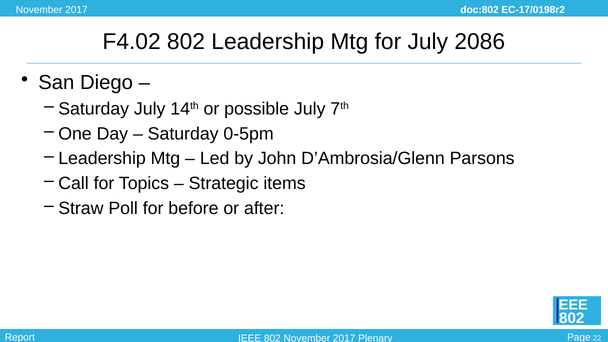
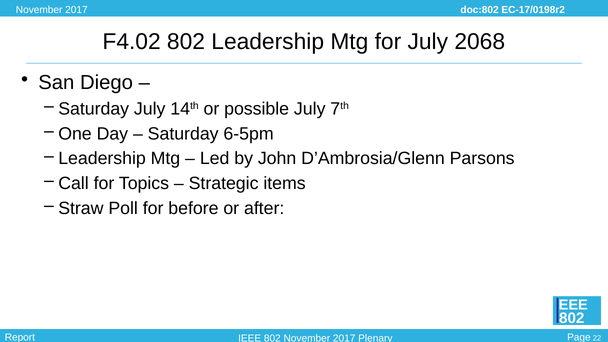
2086: 2086 -> 2068 (480, 42)
0-5pm: 0-5pm -> 6-5pm (249, 134)
